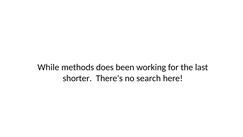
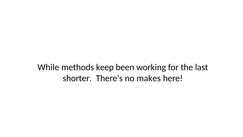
does: does -> keep (105, 67)
search: search -> makes (149, 78)
